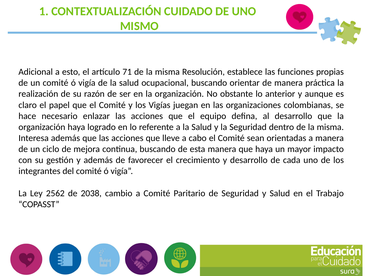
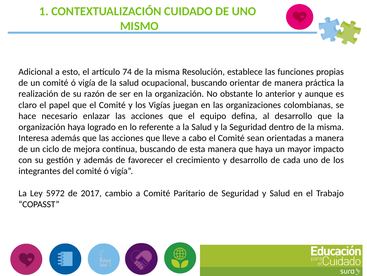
71: 71 -> 74 (127, 72)
2562: 2562 -> 5972 (55, 193)
2038: 2038 -> 2017 (91, 193)
